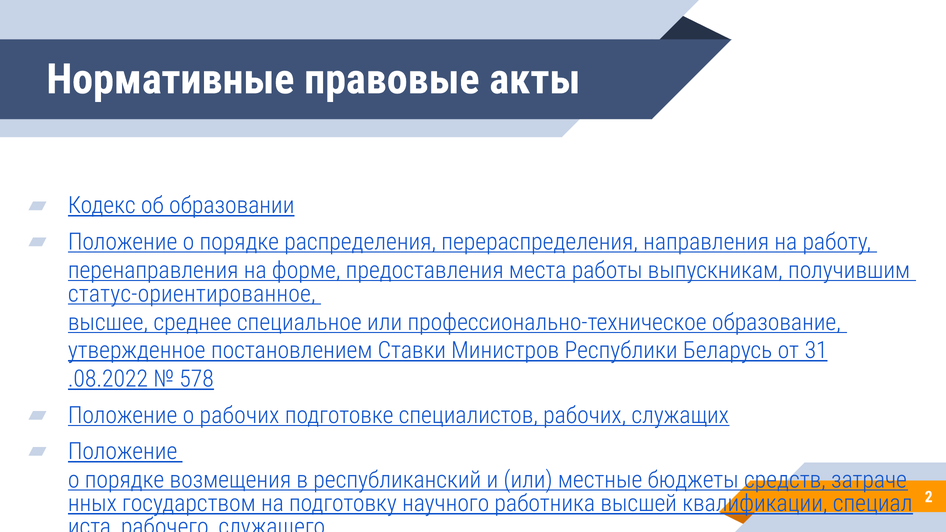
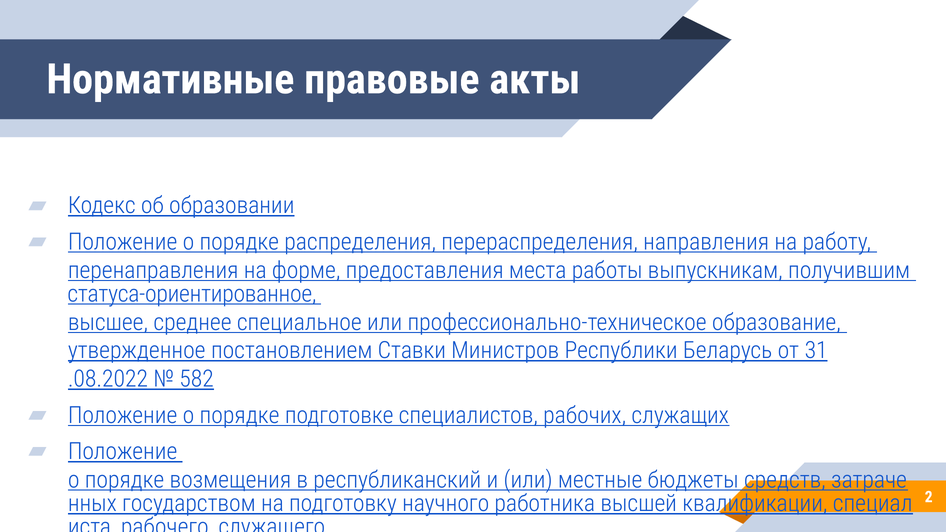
статус-ориентированное: статус-ориентированное -> статуса-ориентированное (192, 294)
578: 578 -> 582 (197, 379)
рабочих: рабочих -> порядке (240, 415)
